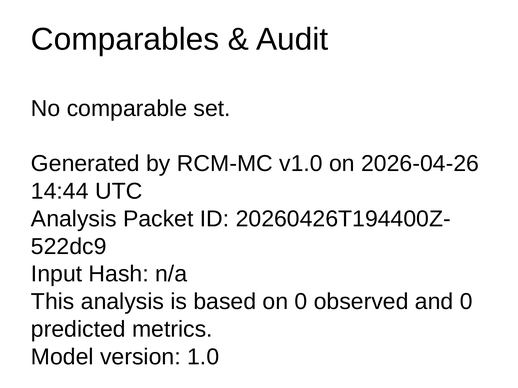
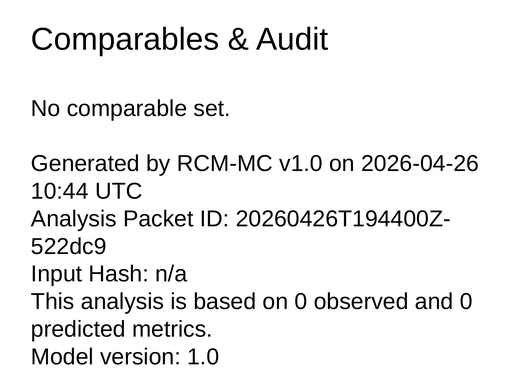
14:44: 14:44 -> 10:44 (60, 192)
